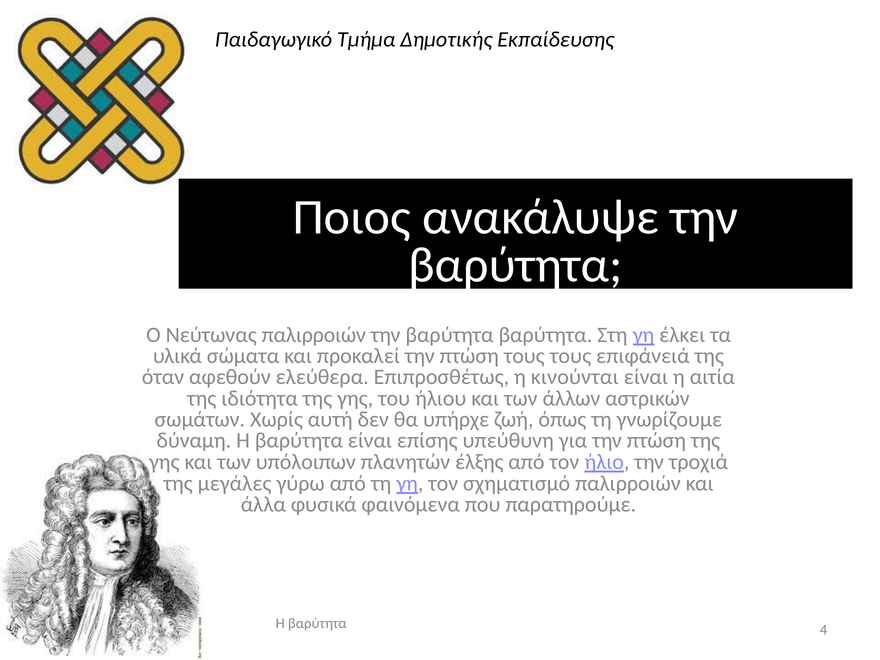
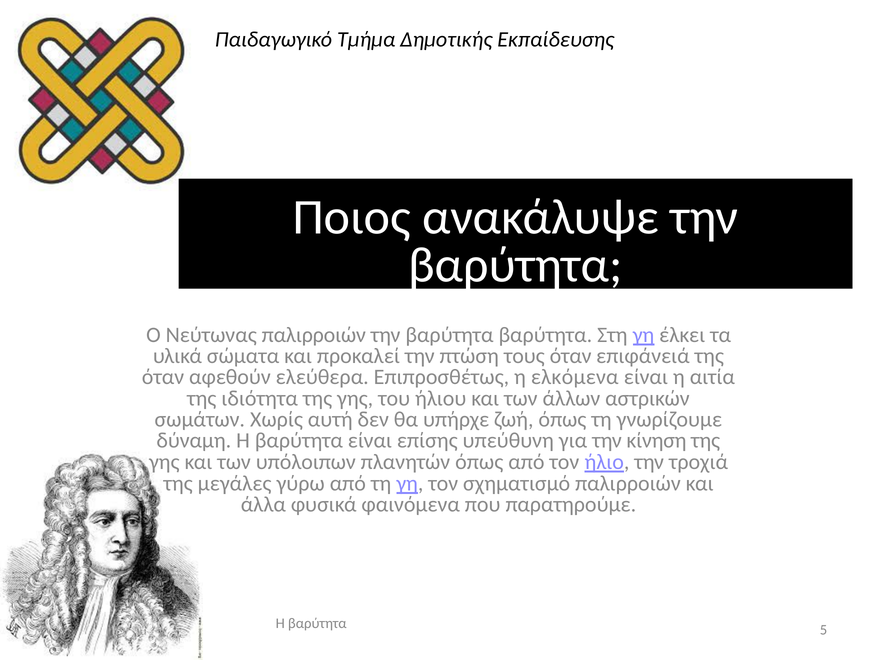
τους τους: τους -> όταν (571, 356)
κινούνται: κινούνται -> ελκόμενα (575, 377)
για την πτώση: πτώση -> κίνηση (656, 441)
πλανητών έλξης: έλξης -> όπως (479, 462)
4: 4 -> 5 (824, 630)
